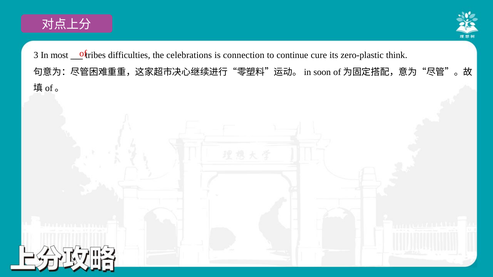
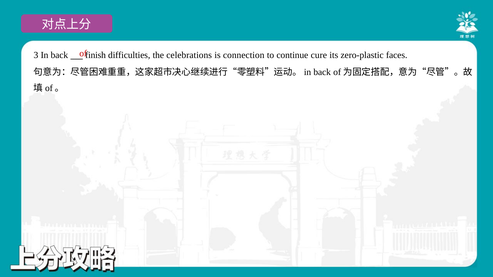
In most: most -> back (59, 55)
tribes: tribes -> finish (96, 55)
think: think -> faces (397, 55)
soon: soon -> back (322, 72)
